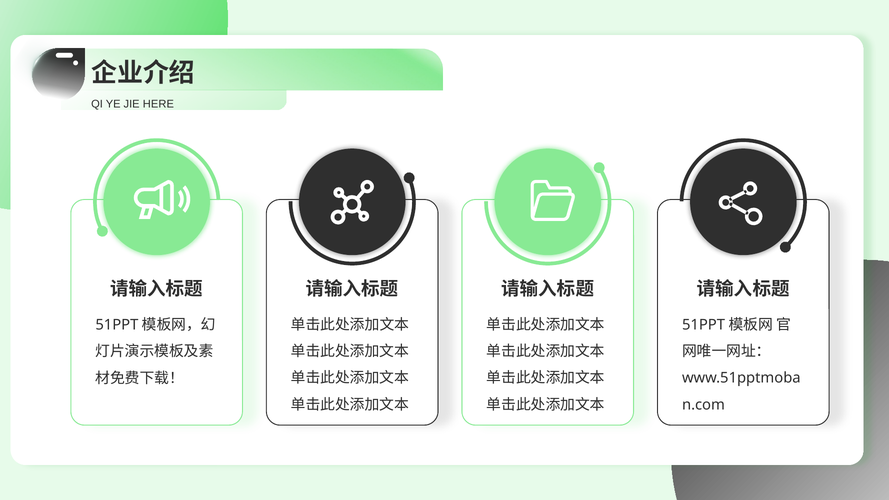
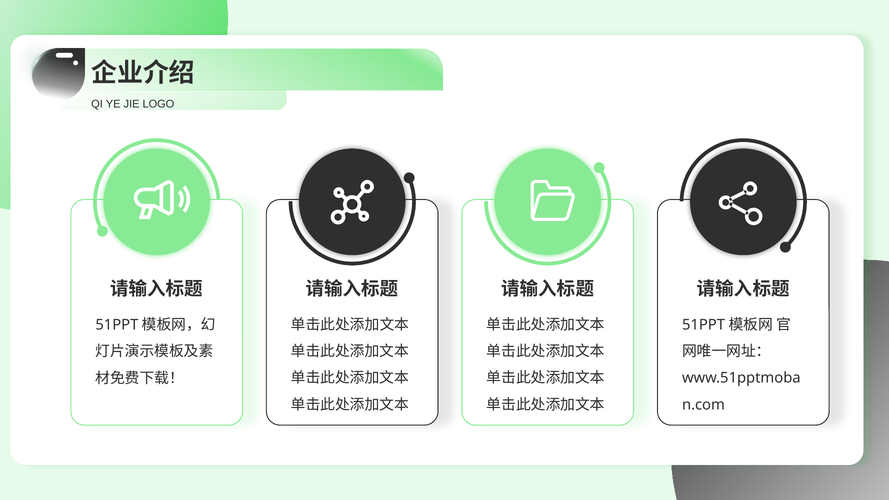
HERE: HERE -> LOGO (158, 104)
